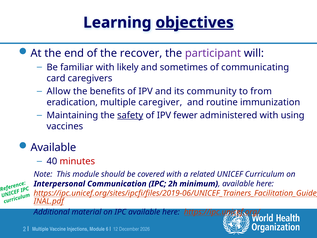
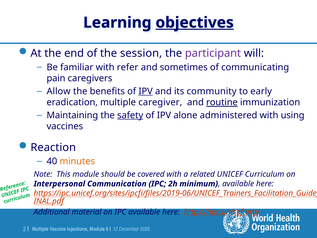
recover: recover -> session (141, 53)
likely: likely -> refer (128, 67)
card: card -> pain (56, 78)
IPV underline: none -> present (146, 91)
from: from -> early (261, 91)
routine underline: none -> present (222, 102)
fewer: fewer -> alone (185, 115)
Available: Available -> Reaction (53, 147)
minutes colour: red -> orange (77, 161)
